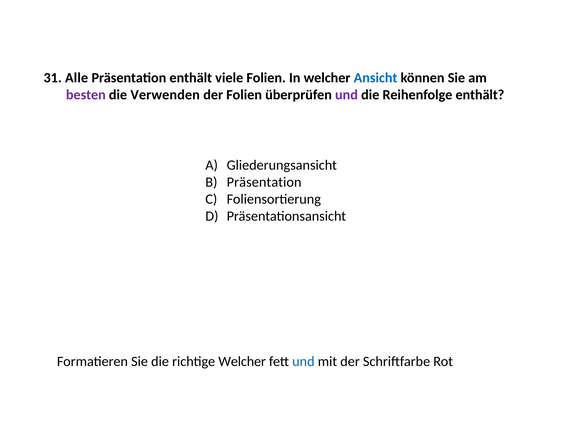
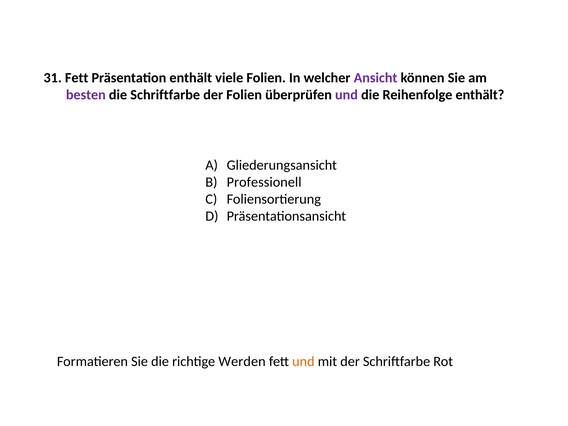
31 Alle: Alle -> Fett (77, 78)
Ansicht colour: blue -> purple (376, 78)
die Verwenden: Verwenden -> Schriftfarbe (165, 95)
Präsentation: Präsentation -> Professionell (264, 182)
richtige Welcher: Welcher -> Werden (242, 361)
und colour: blue -> orange (303, 361)
